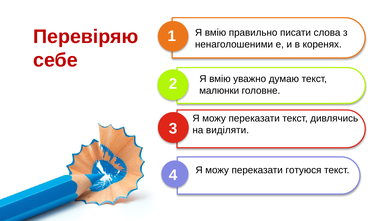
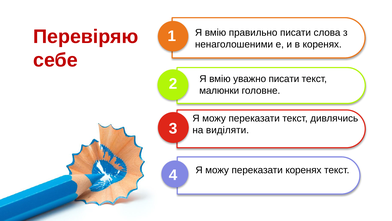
уважно думаю: думаю -> писати (284, 79)
переказати готуюся: готуюся -> коренях (303, 170)
